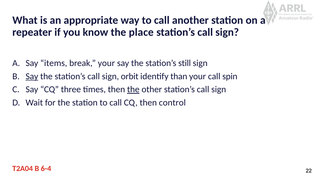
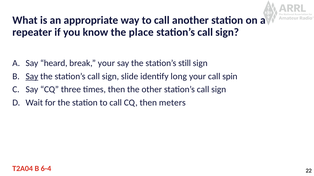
items: items -> heard (54, 63)
orbit: orbit -> slide (130, 77)
than: than -> long (179, 77)
the underline: present -> none (133, 90)
control: control -> meters (172, 103)
